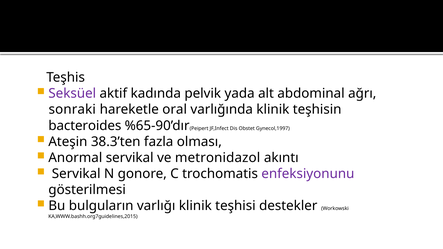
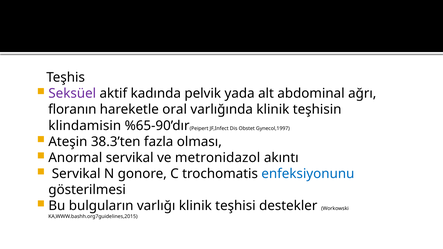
sonraki: sonraki -> floranın (72, 110)
bacteroides: bacteroides -> klindamisin (85, 126)
enfeksiyonunu colour: purple -> blue (308, 174)
